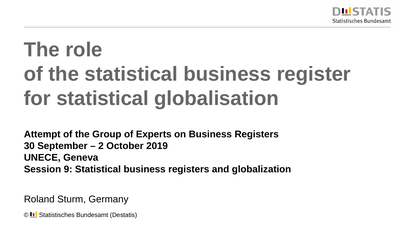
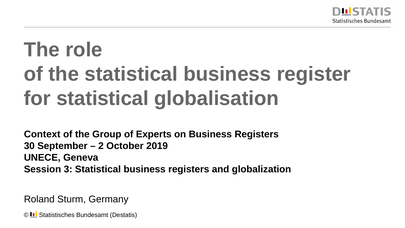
Attempt: Attempt -> Context (42, 134)
9: 9 -> 3 (68, 169)
